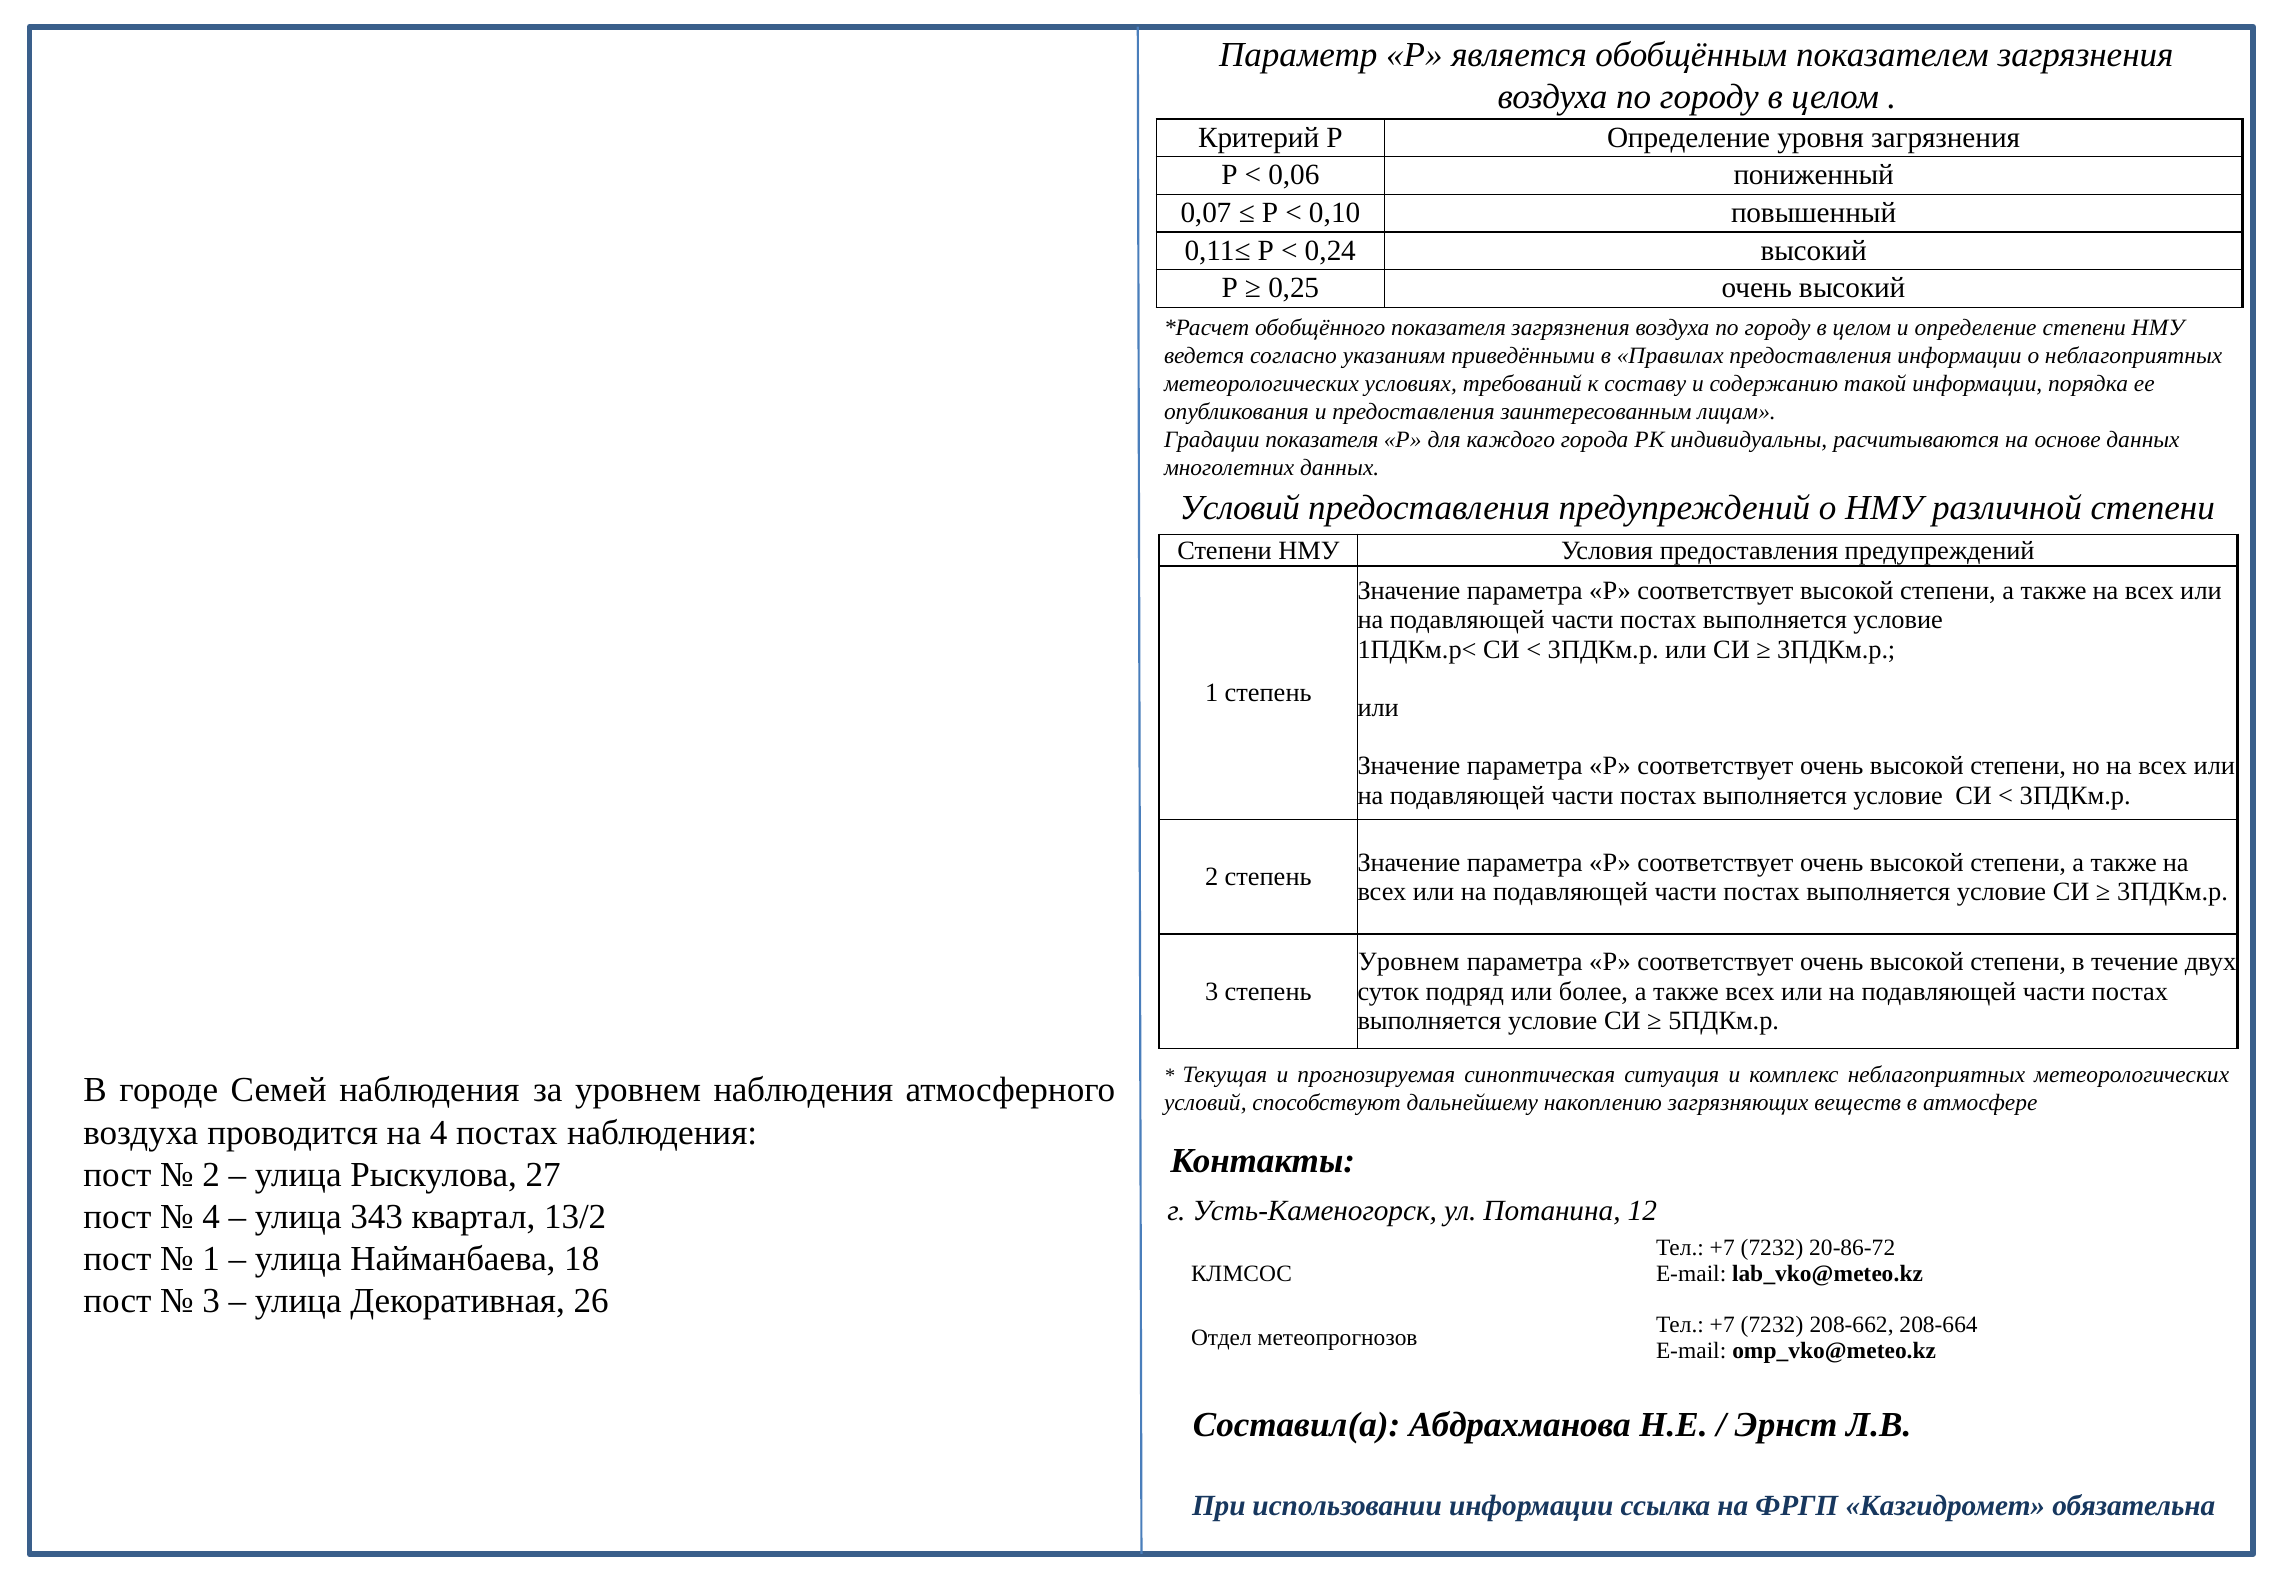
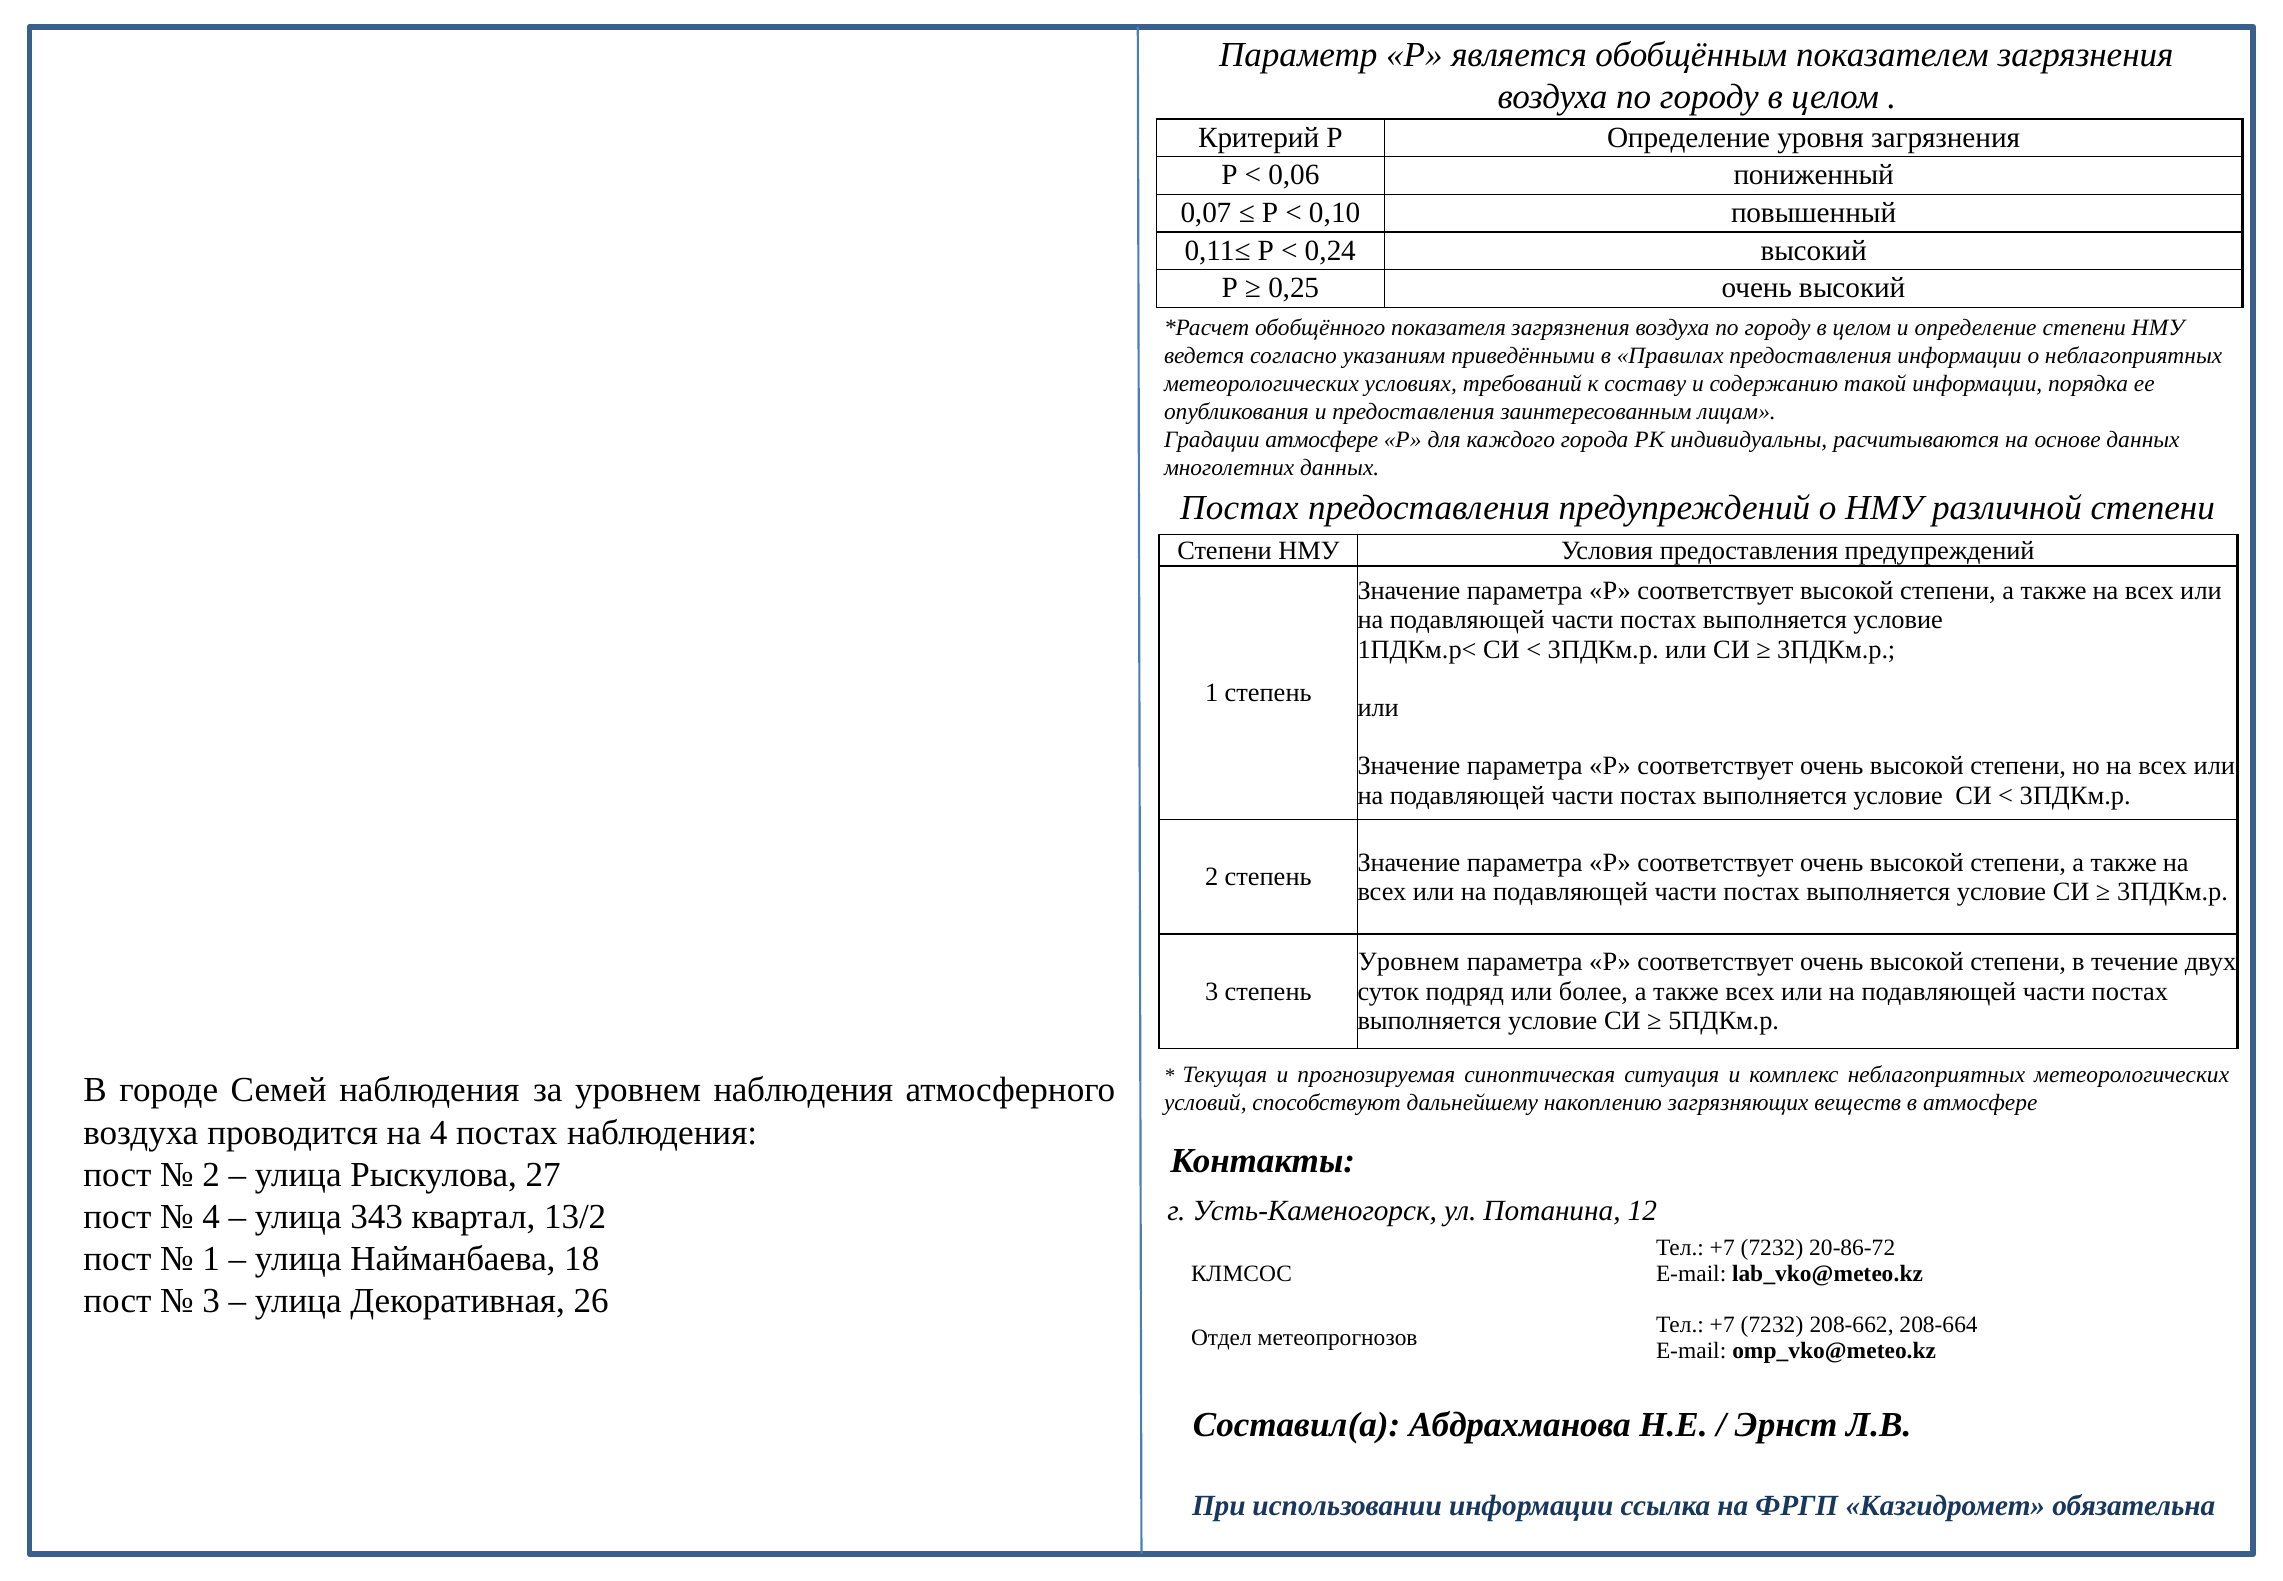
Градации показателя: показателя -> атмосфере (1322, 440)
Условий: Условий -> Постах (1239, 508)
